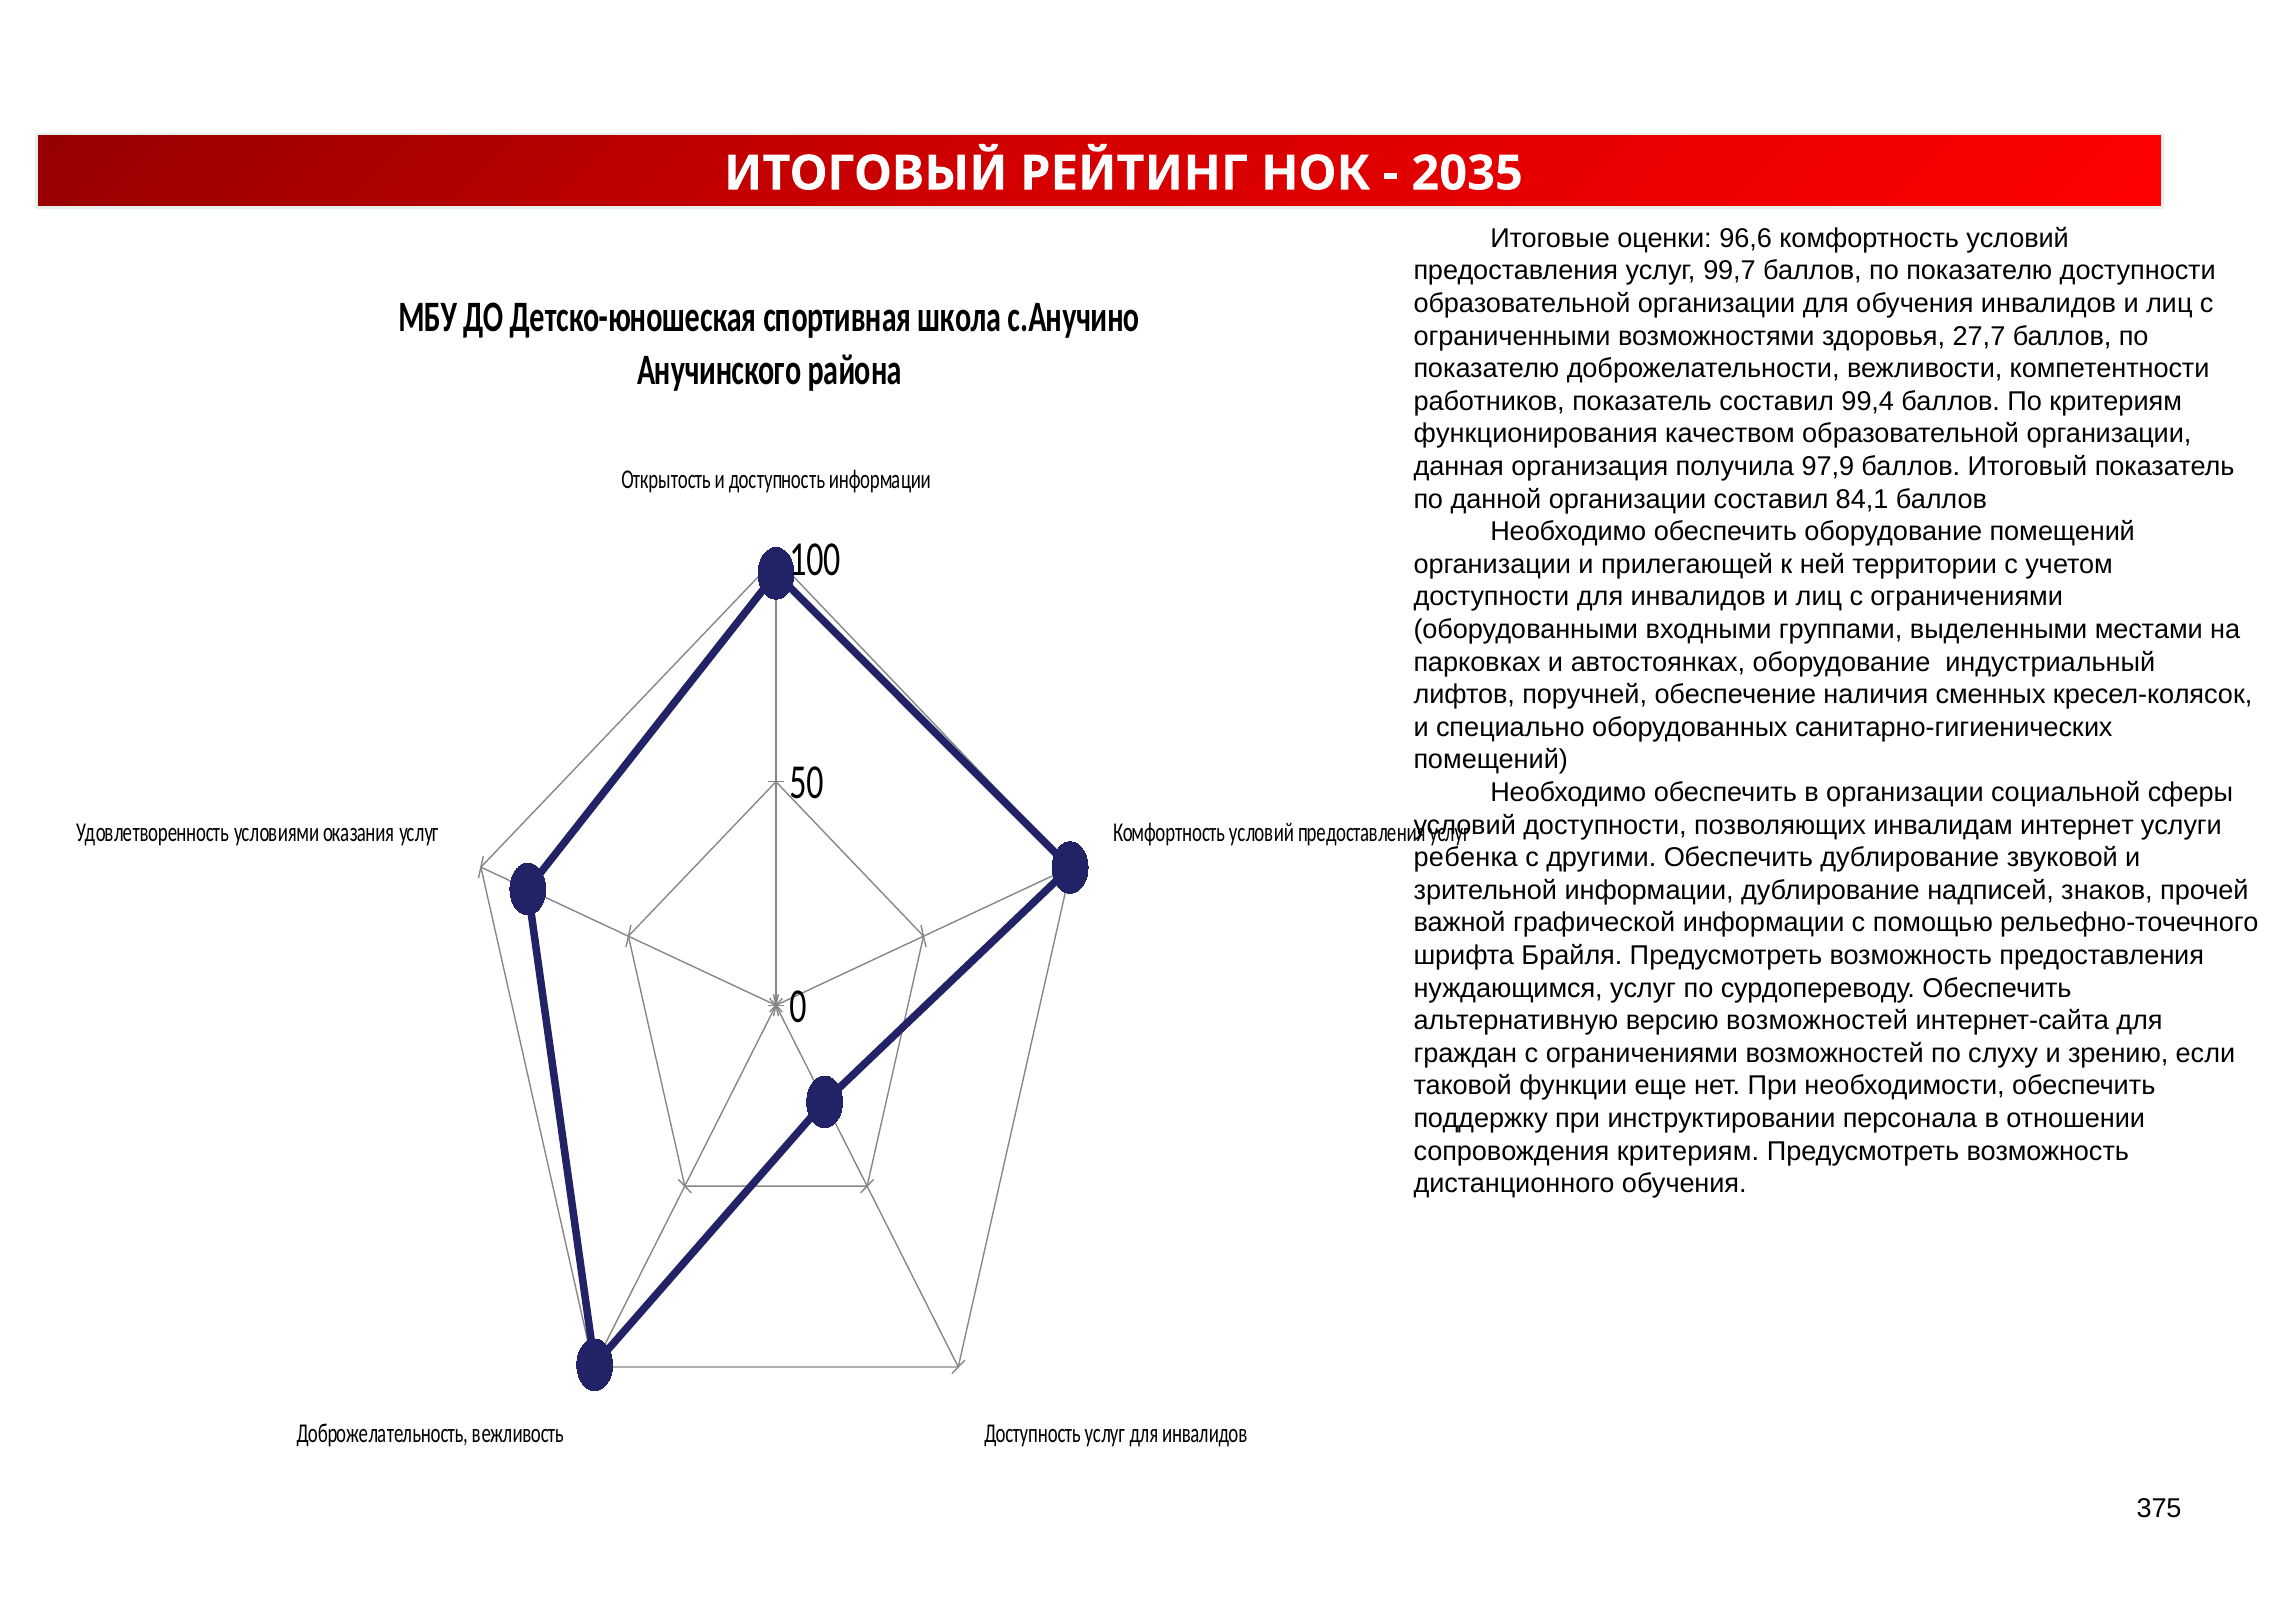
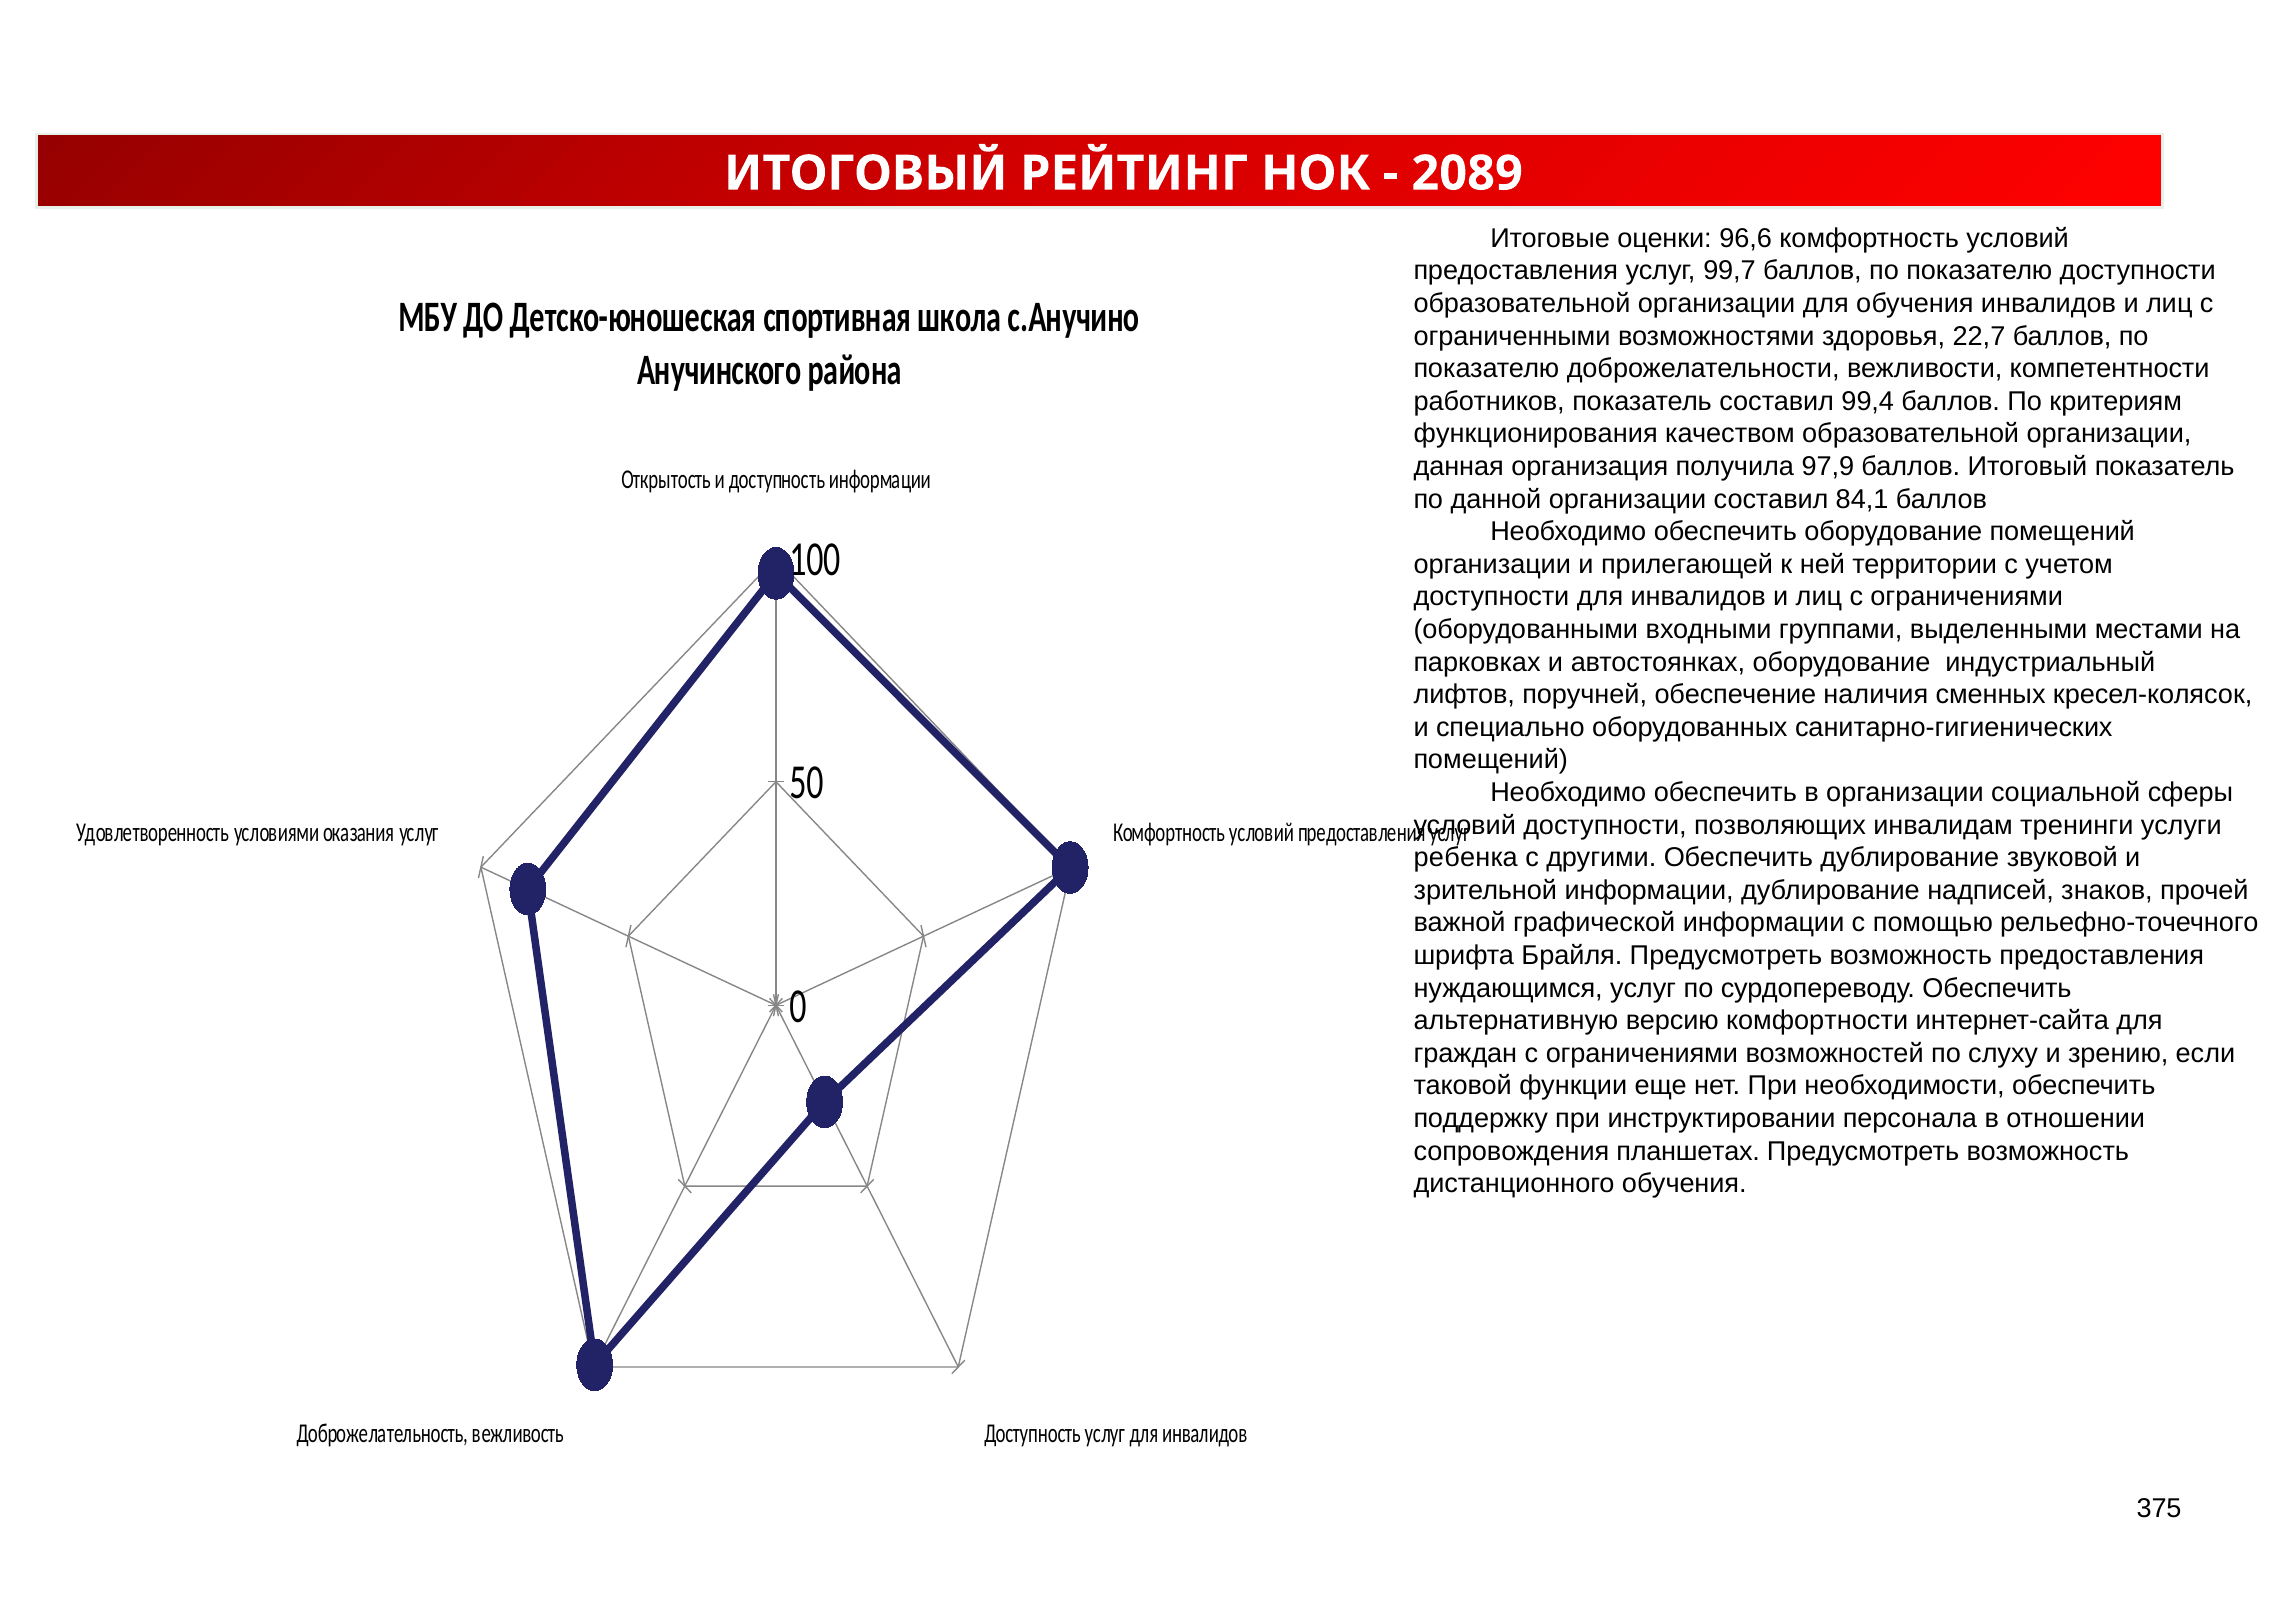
2035: 2035 -> 2089 (1467, 173)
27,7: 27,7 -> 22,7 (1979, 336)
интернет: интернет -> тренинги (2077, 825)
версию возможностей: возможностей -> комфортности (1817, 1020)
сопровождения критериям: критериям -> планшетах (1688, 1151)
